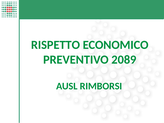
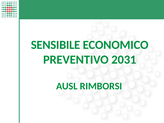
RISPETTO: RISPETTO -> SENSIBILE (56, 45)
2089: 2089 -> 2031 (124, 60)
